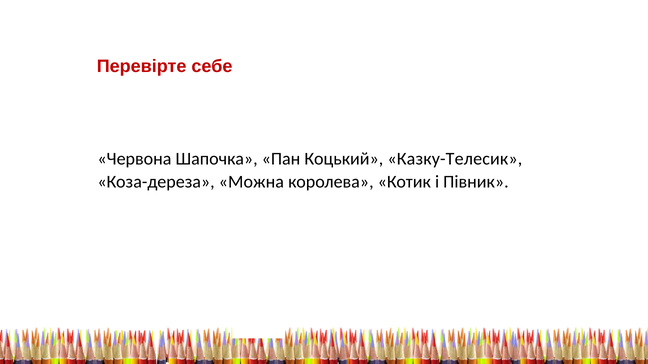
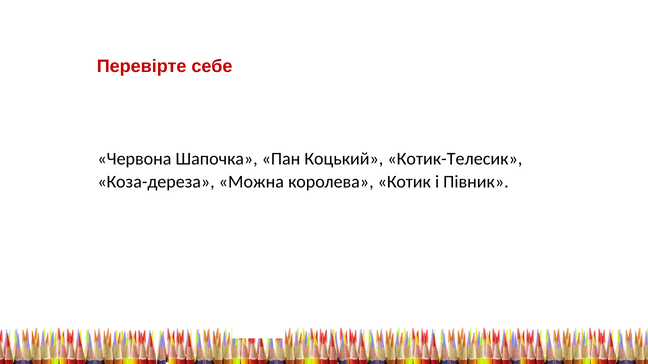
Казку-Телесик: Казку-Телесик -> Котик-Телесик (455, 159)
